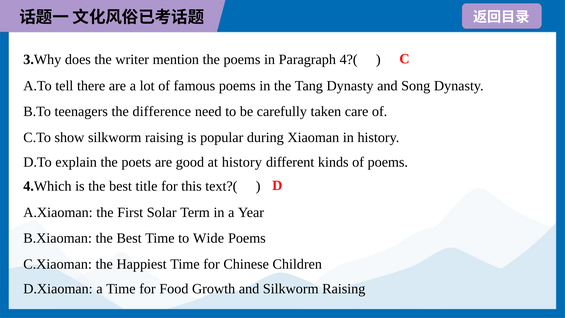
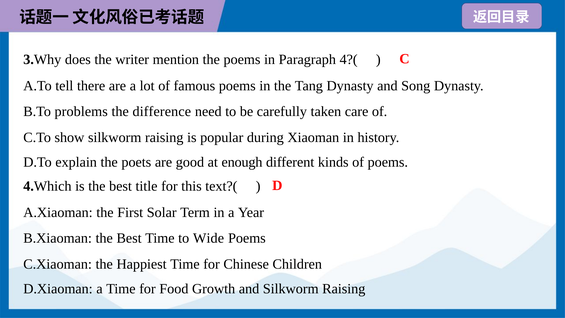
teenagers: teenagers -> problems (81, 112)
at history: history -> enough (242, 162)
